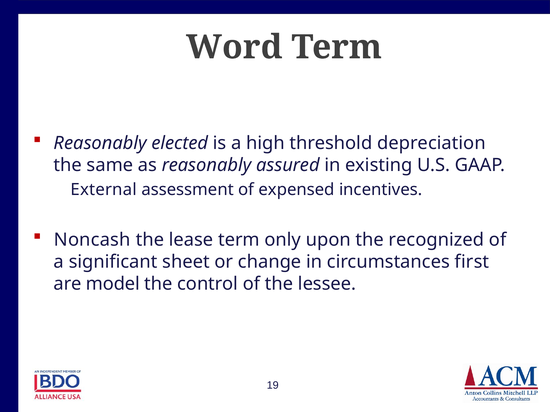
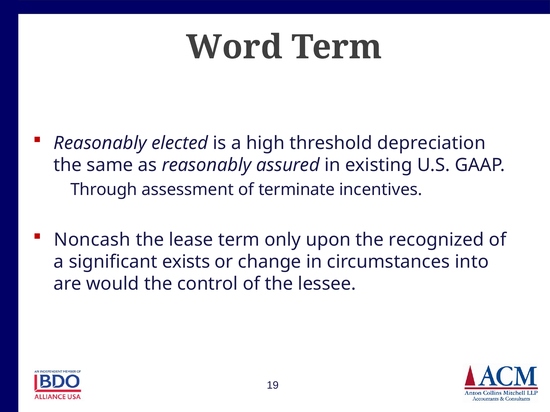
External: External -> Through (104, 190)
expensed: expensed -> terminate (297, 190)
sheet: sheet -> exists (186, 262)
first: first -> into (472, 262)
model: model -> would (113, 284)
